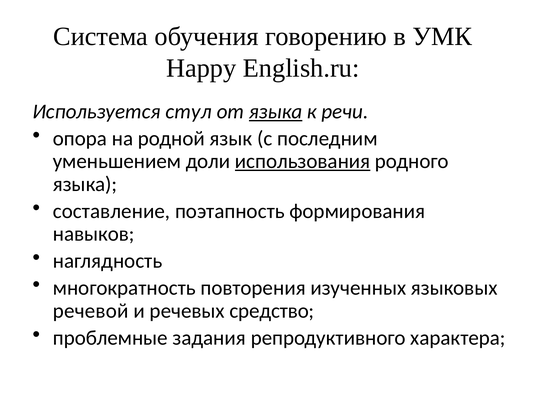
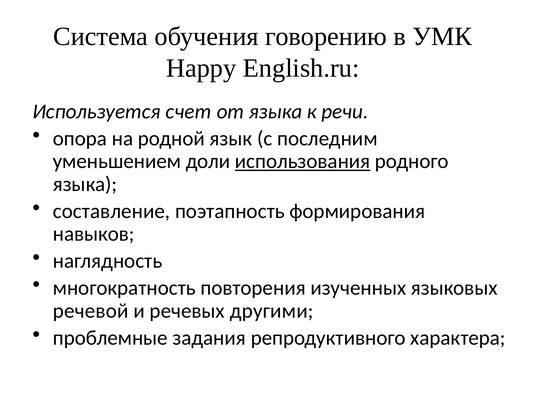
стул: стул -> счет (189, 112)
языка underline: present -> none (276, 112)
средство: средство -> другими (272, 311)
